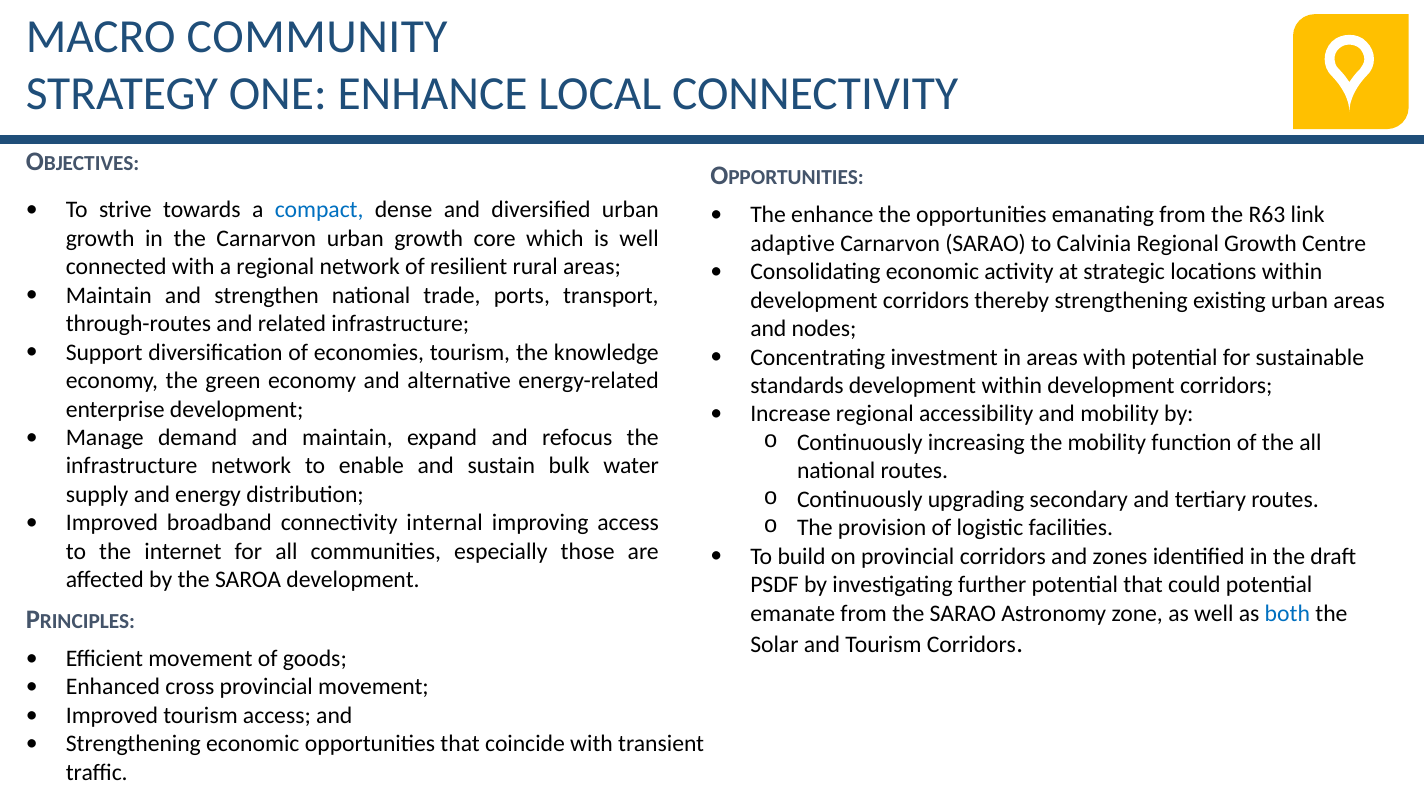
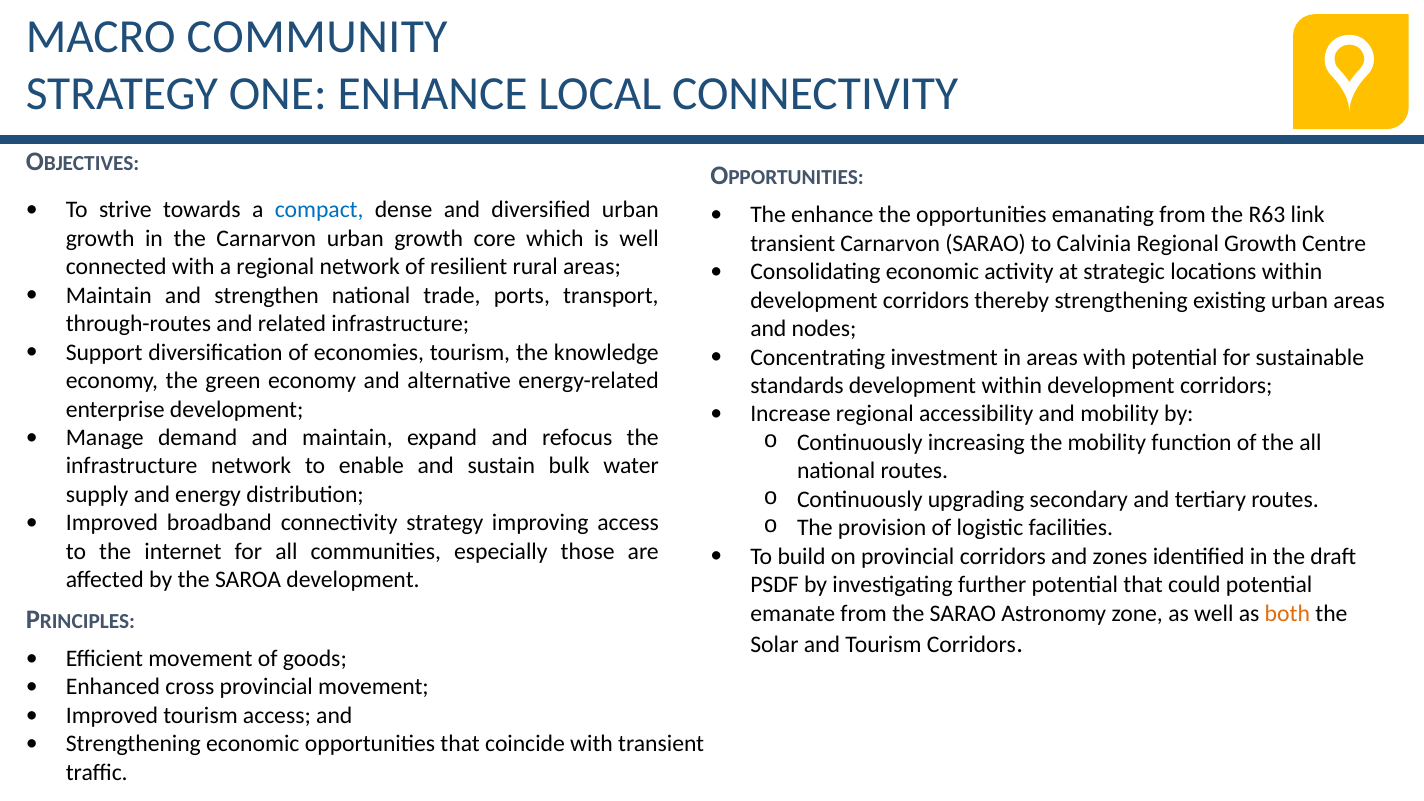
adaptive: adaptive -> transient (793, 243)
connectivity internal: internal -> strategy (445, 523)
both colour: blue -> orange (1287, 613)
